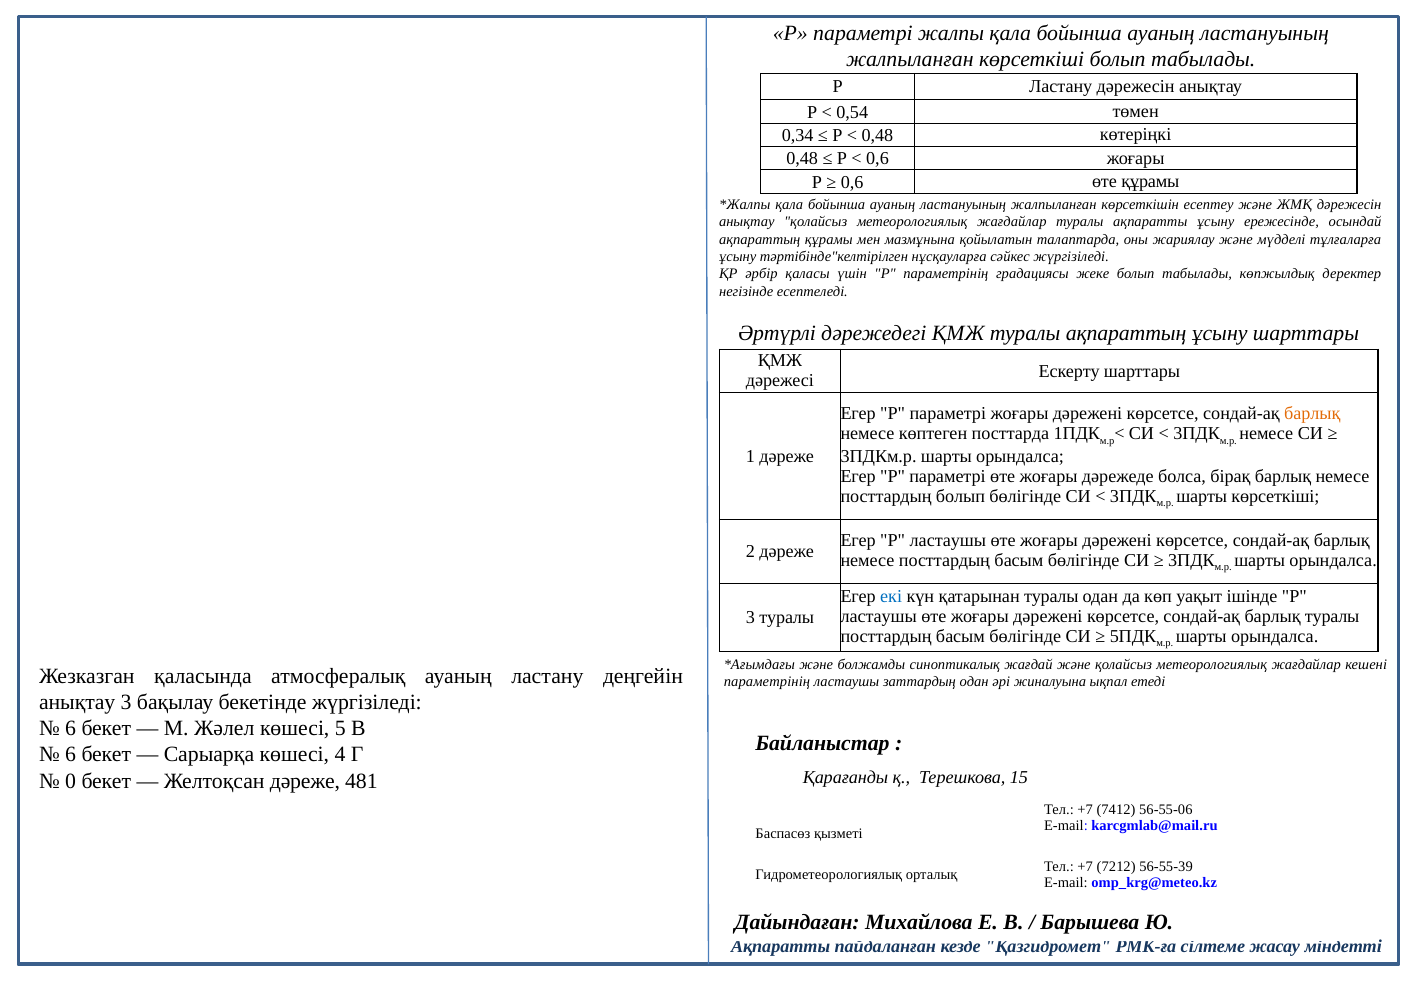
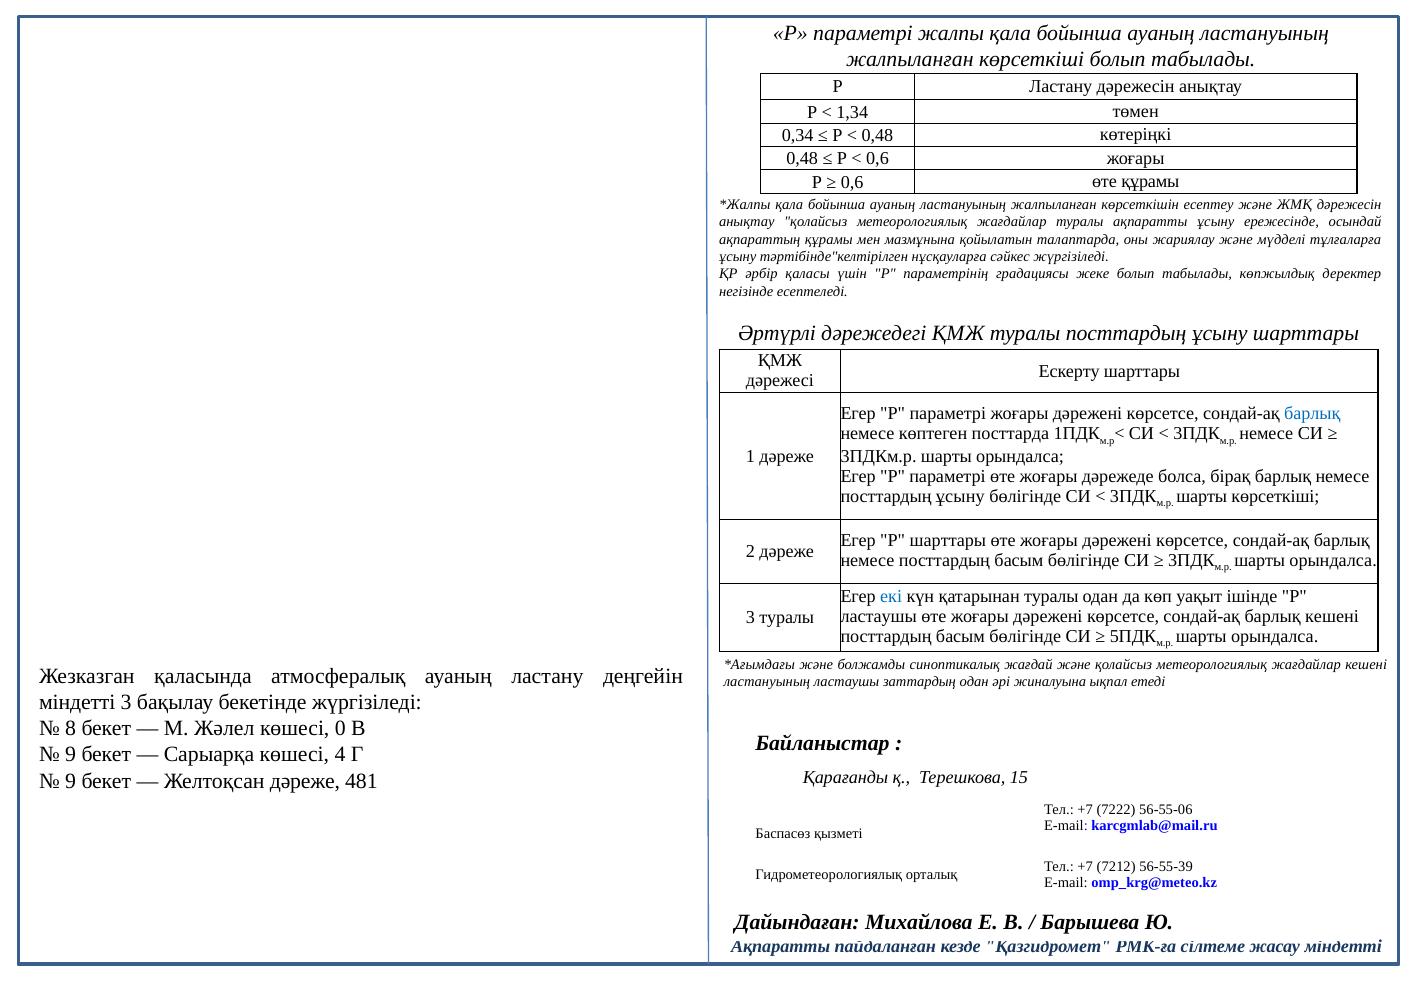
0,54: 0,54 -> 1,34 (852, 112)
туралы ақпараттың: ақпараттың -> посттардың (1126, 333)
барлық colour: orange -> blue (1312, 413)
болып: болып -> ұсыну (960, 496)
Егер Р ластаушы: ластаушы -> шарттары (948, 540)
барлық туралы: туралы -> кешені (1332, 616)
параметрінің: параметрінің -> ластануының (767, 682)
анықтау: анықтау -> міндетті (77, 702)
6: 6 -> 8 (71, 729)
5: 5 -> 0 (340, 729)
6: 6 -> 9 (71, 755)
0: 0 -> 9 (71, 781)
7412: 7412 -> 7222 (1116, 810)
